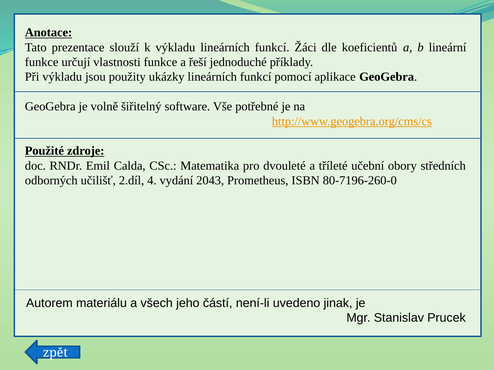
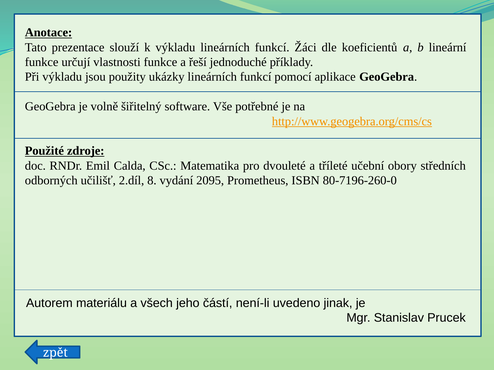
4: 4 -> 8 (152, 181)
2043: 2043 -> 2095 (210, 181)
